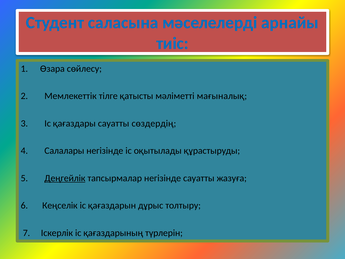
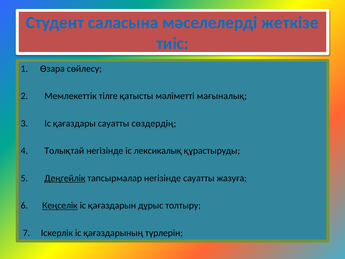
арнайы: арнайы -> жеткізе (290, 23)
Салалары: Салалары -> Толықтай (64, 151)
оқытылады: оқытылады -> лексикалық (158, 151)
Кеңселік underline: none -> present (60, 205)
